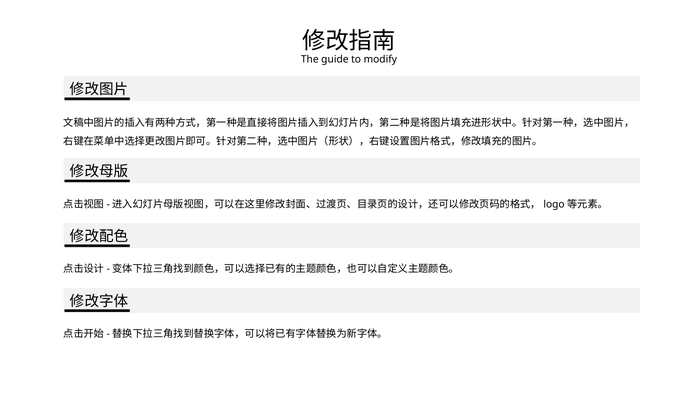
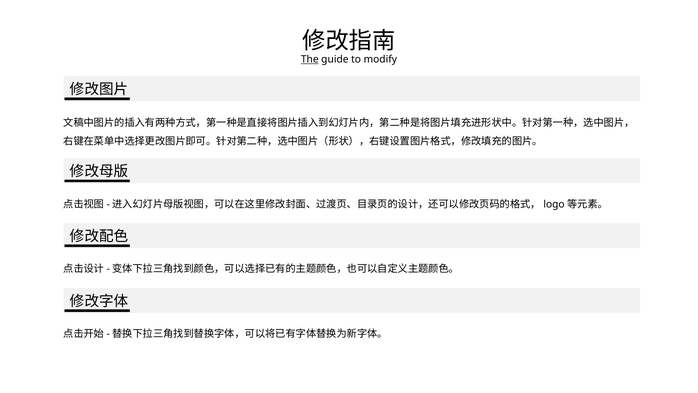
The underline: none -> present (310, 59)
